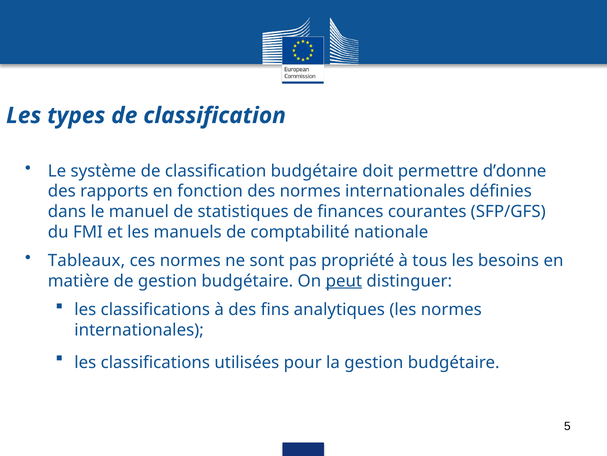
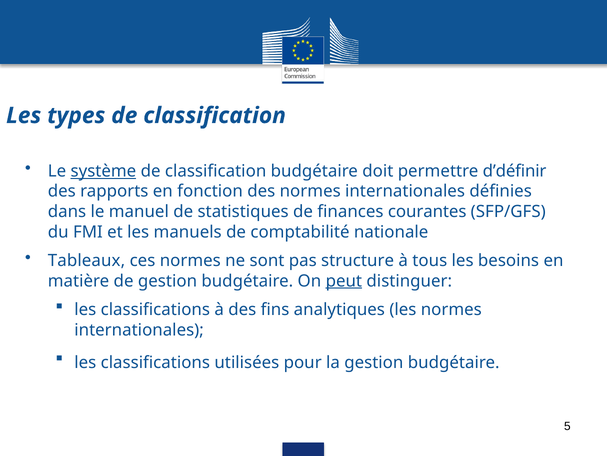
système underline: none -> present (103, 171)
d’donne: d’donne -> d’définir (515, 171)
propriété: propriété -> structure (358, 260)
